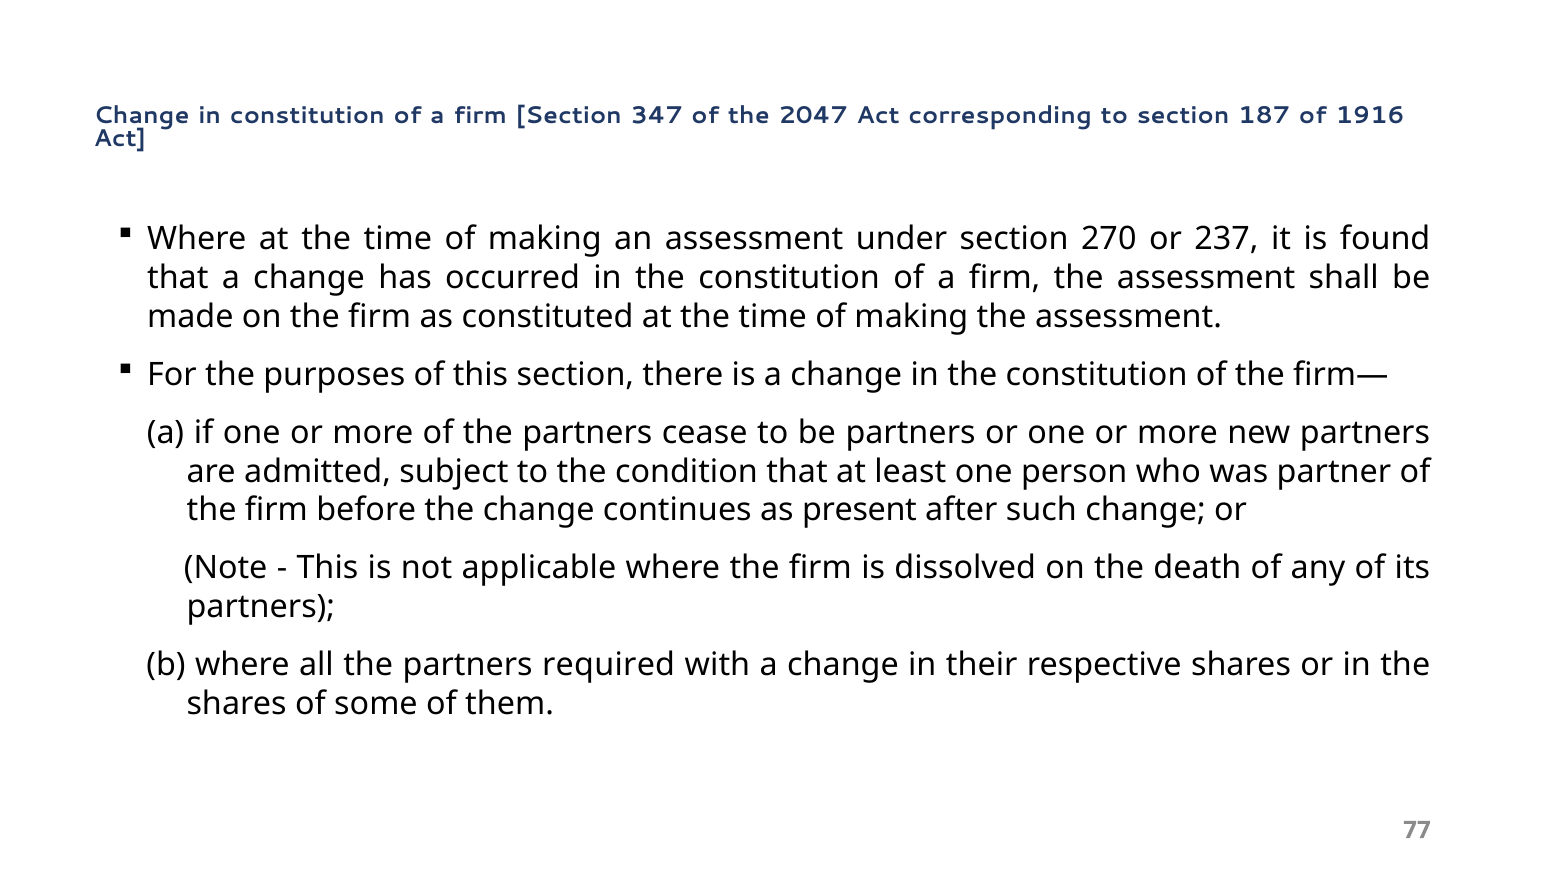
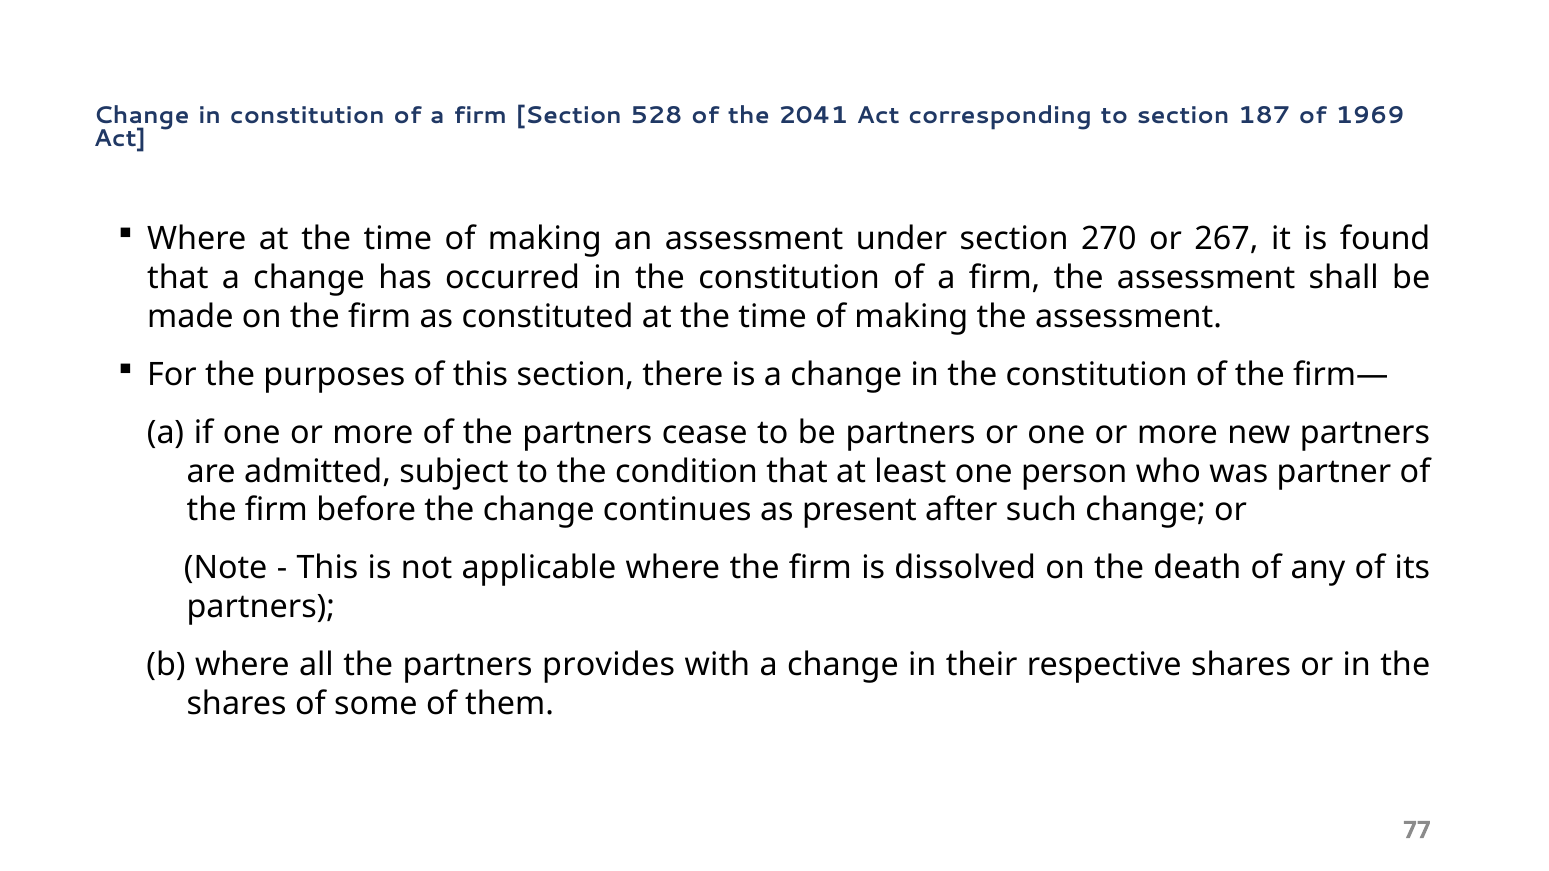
347: 347 -> 528 (657, 115)
2047: 2047 -> 2041 (813, 115)
1916: 1916 -> 1969 (1370, 115)
237: 237 -> 267 (1226, 239)
required: required -> provides (609, 665)
